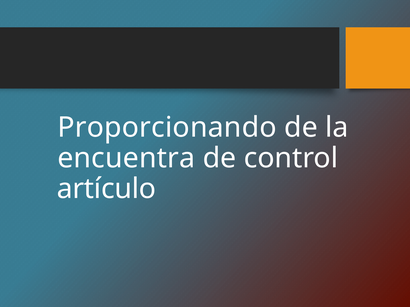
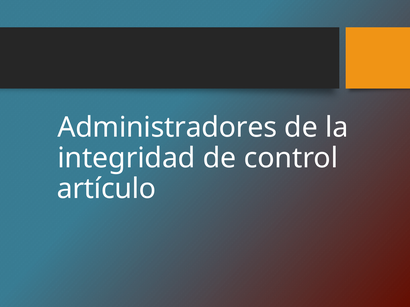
Proporcionando: Proporcionando -> Administradores (167, 128)
encuentra: encuentra -> integridad (126, 158)
